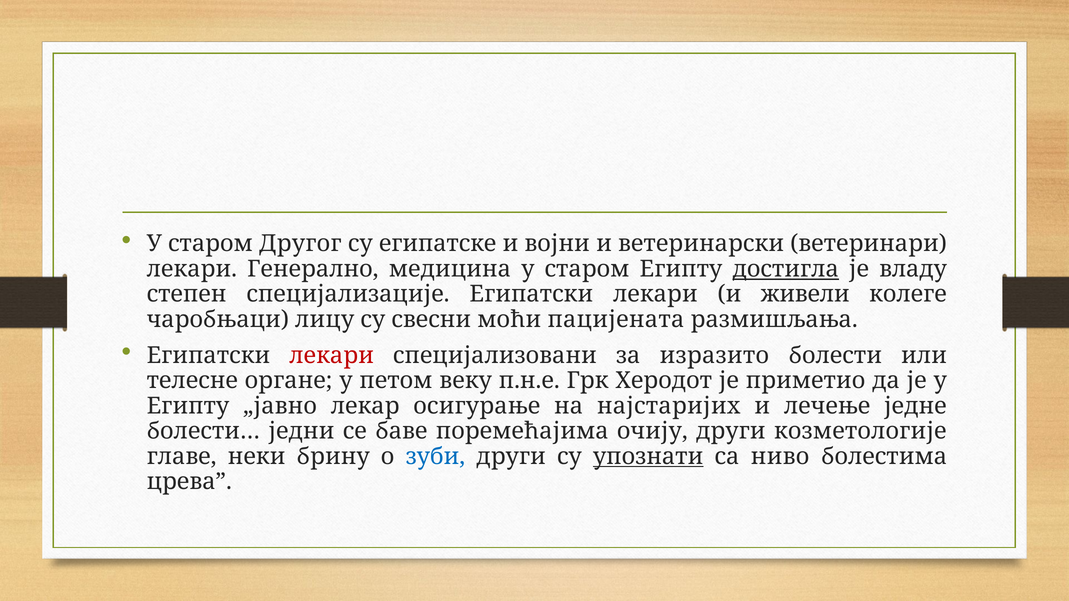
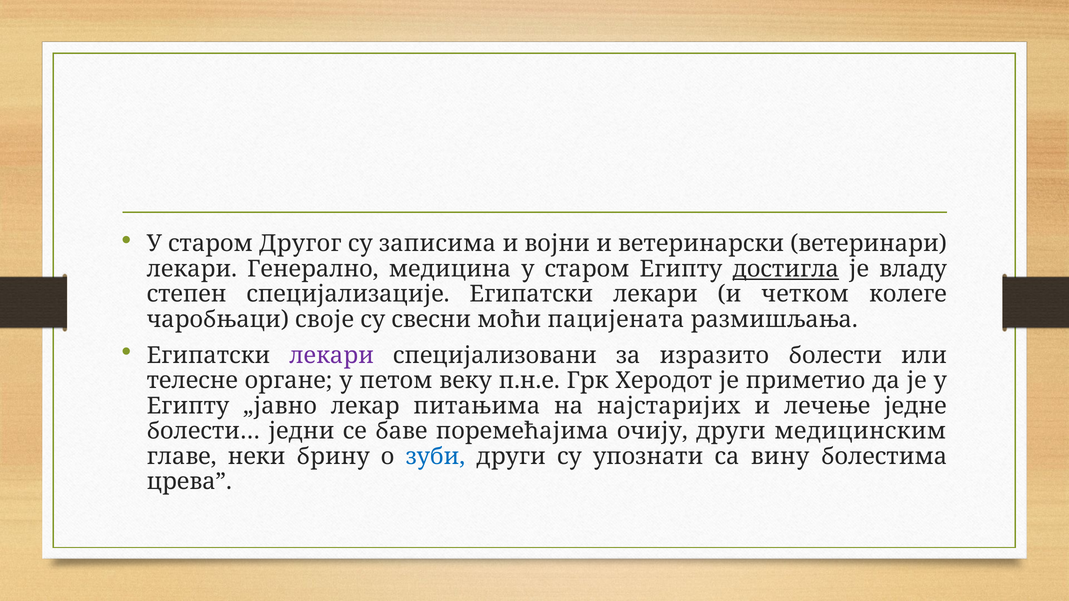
египатске: египатске -> записима (438, 244)
живели: живели -> четком (805, 294)
лицу: лицу -> своје (325, 320)
лекари colour: red -> purple (332, 356)
осигурање: осигурање -> питањима (477, 406)
козметологије: козметологије -> медицинским (860, 431)
упознати underline: present -> none (648, 457)
ниво: ниво -> вину (780, 457)
